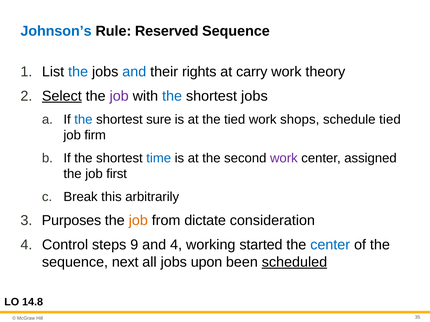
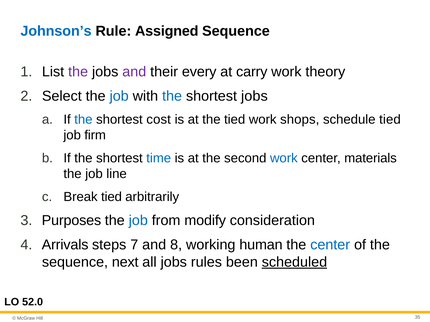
Reserved: Reserved -> Assigned (167, 31)
the colour: blue -> purple (78, 72)
and colour: blue -> purple (134, 72)
rights: rights -> every (199, 72)
Select underline: present -> none (62, 96)
job colour: purple -> blue (119, 96)
sure: sure -> cost (159, 120)
work colour: purple -> blue (284, 158)
assigned: assigned -> materials (371, 158)
first: first -> line (117, 174)
Break this: this -> tied (112, 197)
job colour: orange -> blue (138, 221)
dictate: dictate -> modify (205, 221)
Control: Control -> Arrivals (65, 245)
9: 9 -> 7 (134, 245)
and 4: 4 -> 8 (176, 245)
started: started -> human (261, 245)
upon: upon -> rules (206, 262)
14.8: 14.8 -> 52.0 (33, 302)
